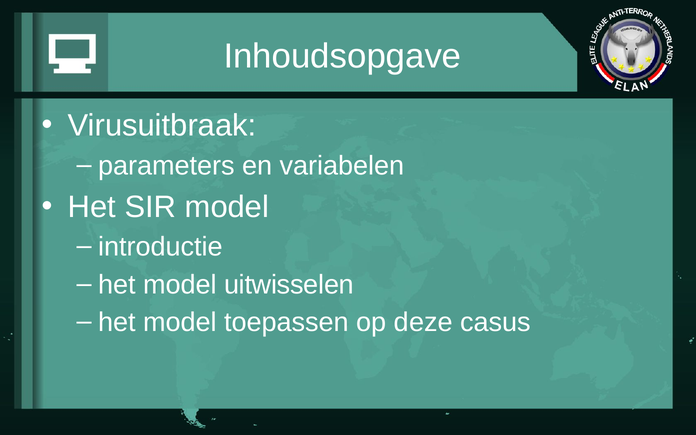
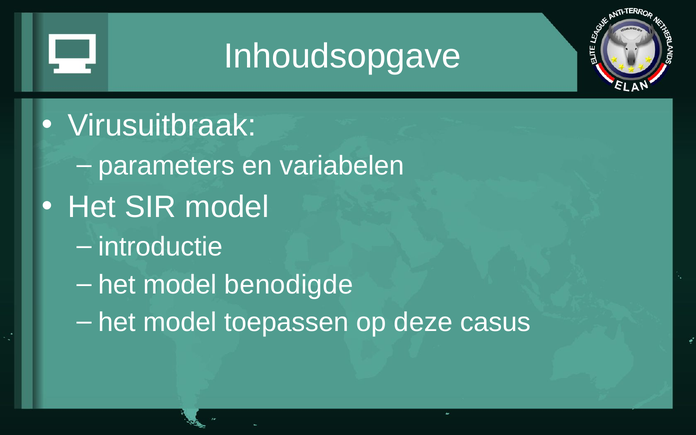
uitwisselen: uitwisselen -> benodigde (289, 285)
